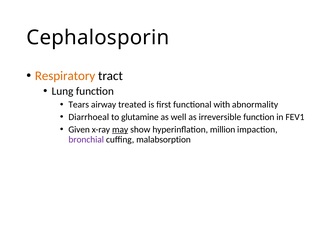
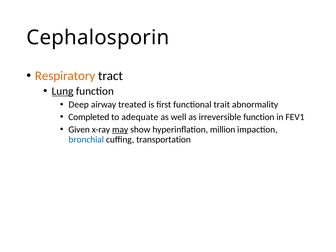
Lung underline: none -> present (63, 91)
Tears: Tears -> Deep (79, 105)
with: with -> trait (222, 105)
Diarrhoeal: Diarrhoeal -> Completed (89, 117)
glutamine: glutamine -> adequate (140, 117)
bronchial colour: purple -> blue (86, 140)
malabsorption: malabsorption -> transportation (164, 140)
